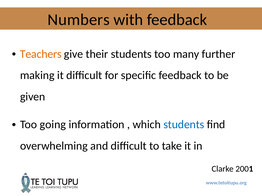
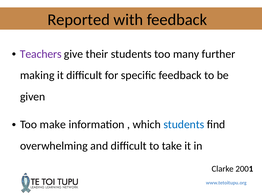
Numbers: Numbers -> Reported (79, 20)
Teachers colour: orange -> purple (41, 54)
going: going -> make (53, 125)
